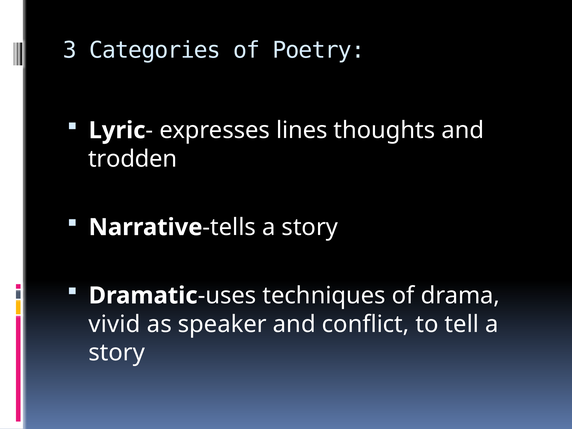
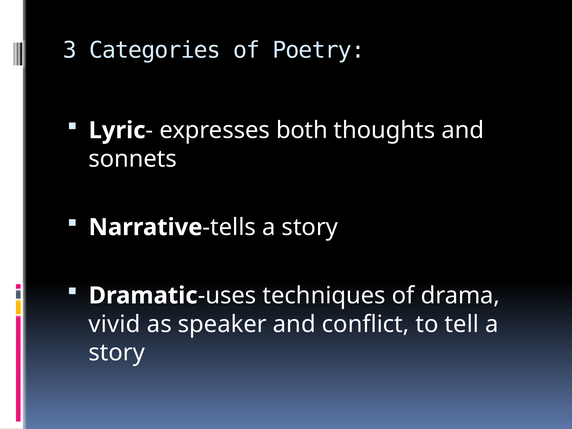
lines: lines -> both (302, 130)
trodden: trodden -> sonnets (133, 159)
